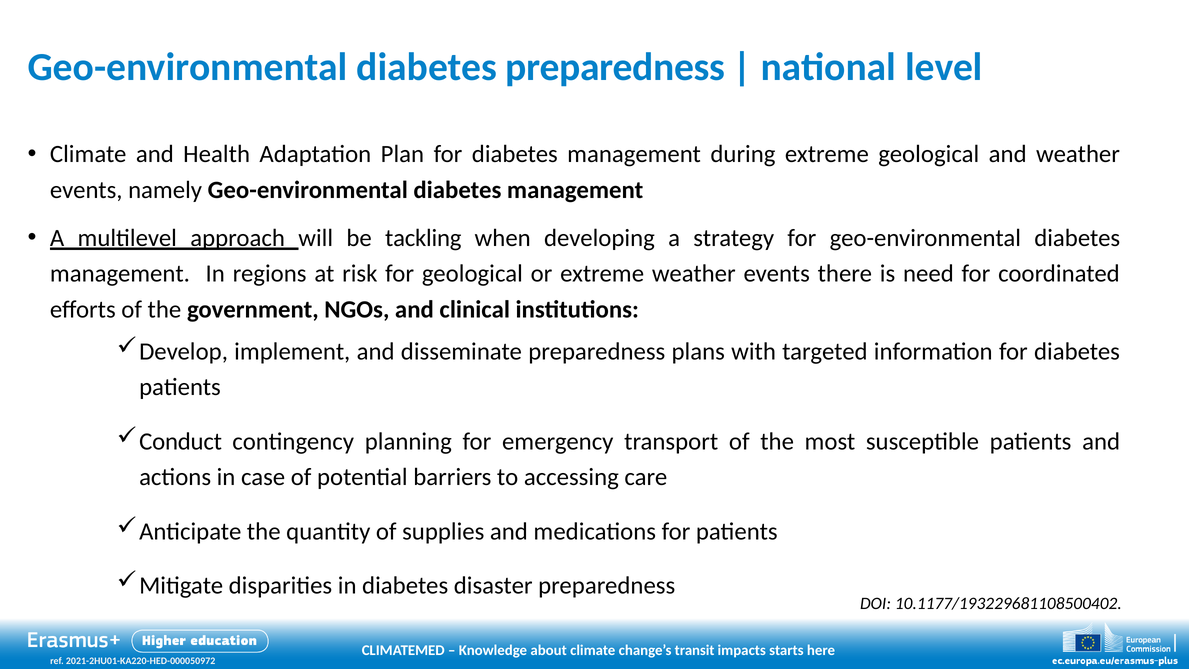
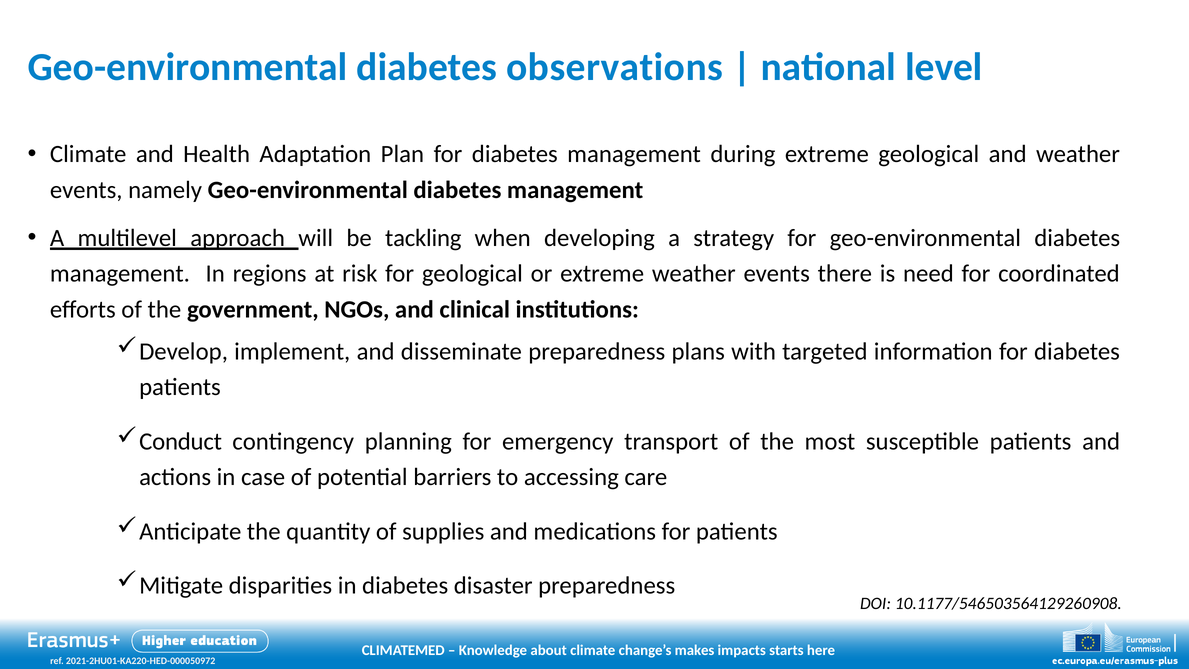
diabetes preparedness: preparedness -> observations (615, 67)
10.1177/193229681108500402: 10.1177/193229681108500402 -> 10.1177/546503564129260908 (1008, 604)
transit: transit -> makes (695, 650)
